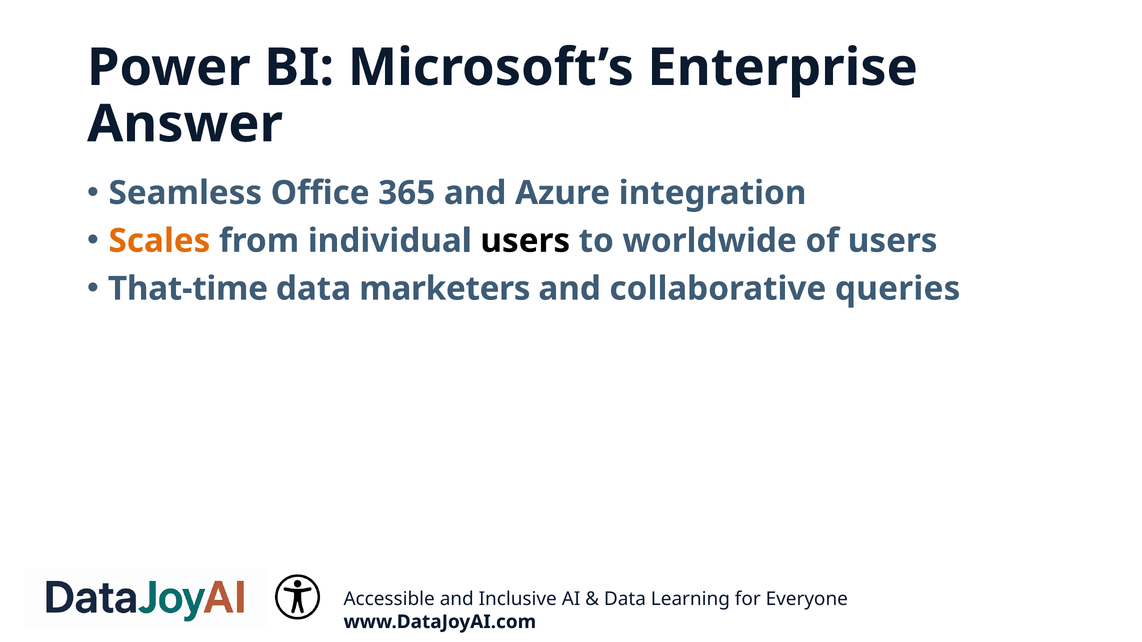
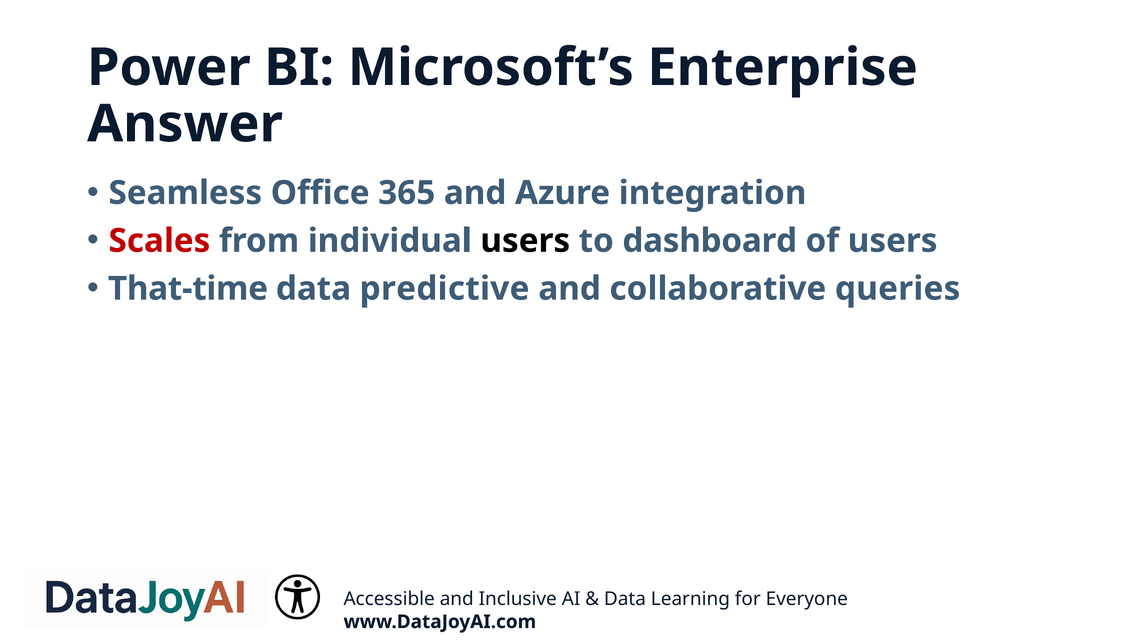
Scales colour: orange -> red (159, 241)
worldwide: worldwide -> dashboard (710, 241)
marketers: marketers -> predictive (445, 289)
